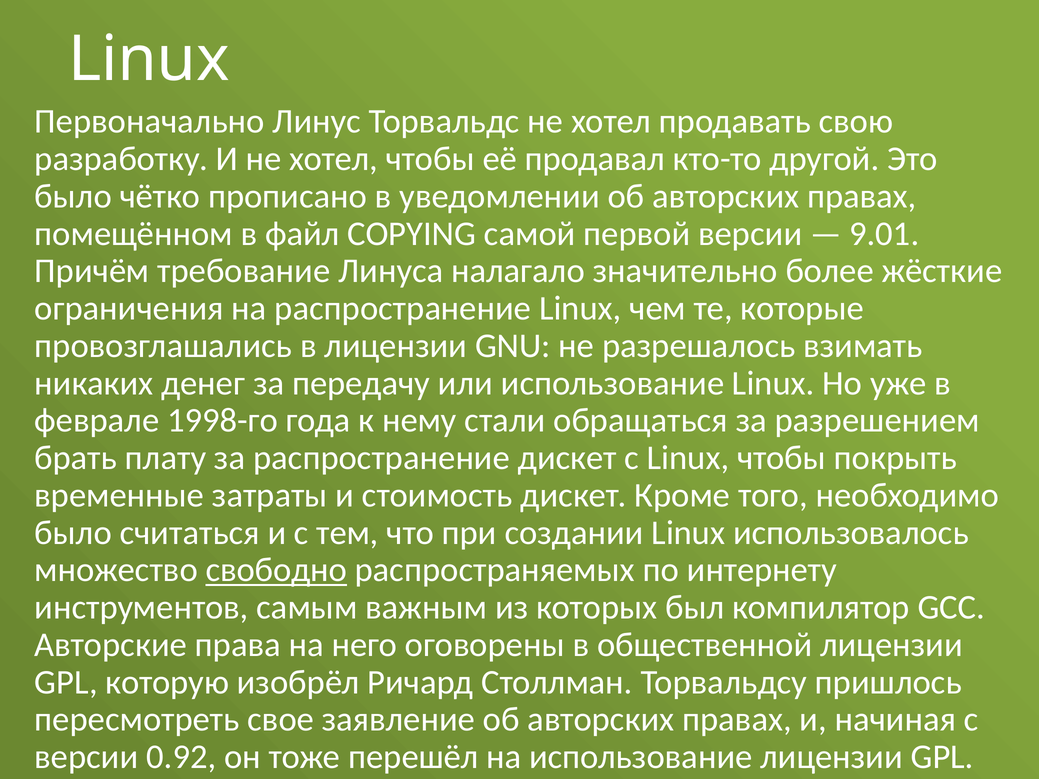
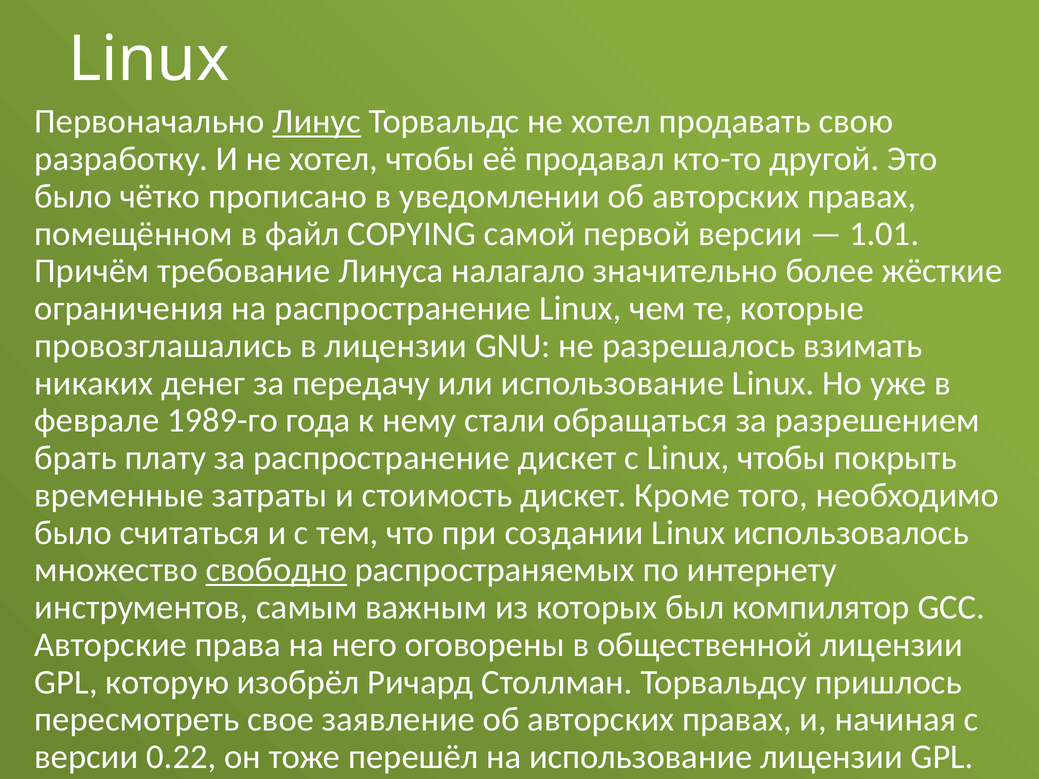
Линус underline: none -> present (317, 122)
9.01: 9.01 -> 1.01 (884, 234)
1998-го: 1998-го -> 1989-го (223, 421)
0.92: 0.92 -> 0.22 (181, 757)
